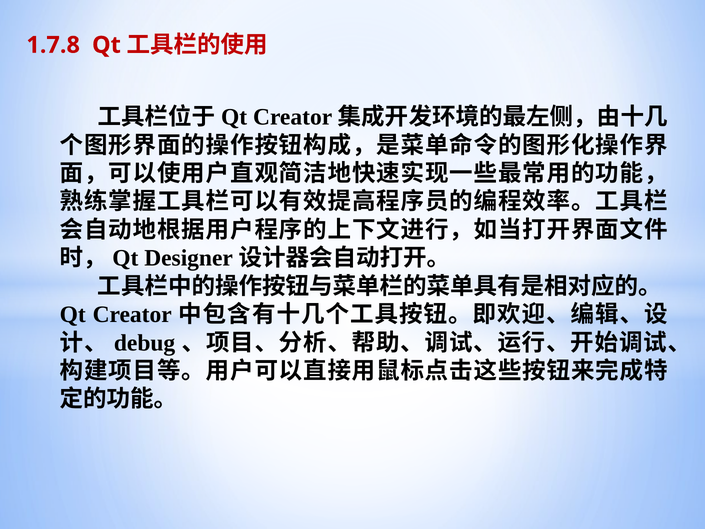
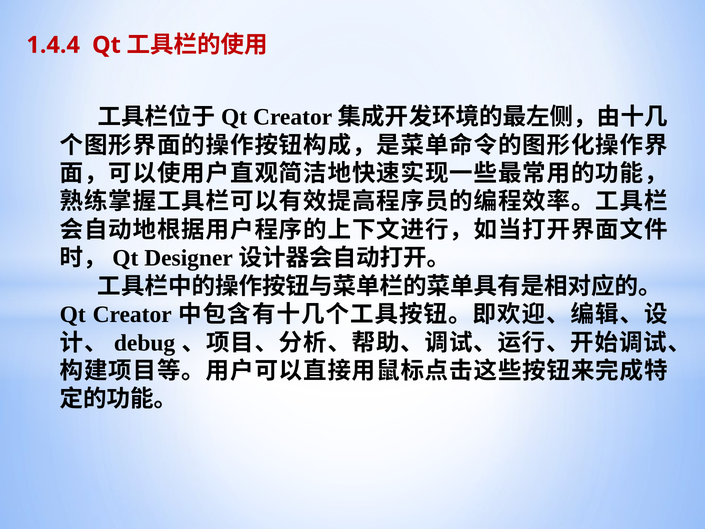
1.7.8: 1.7.8 -> 1.4.4 (53, 45)
